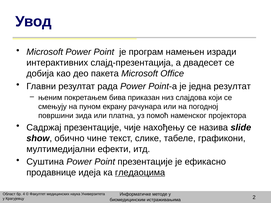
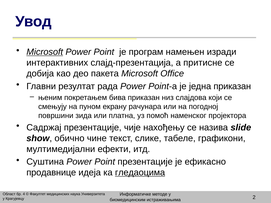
Microsoft underline: none -> present (45, 52)
двадесет: двадесет -> притисне (203, 63)
једна резултат: резултат -> приказан (232, 86)
